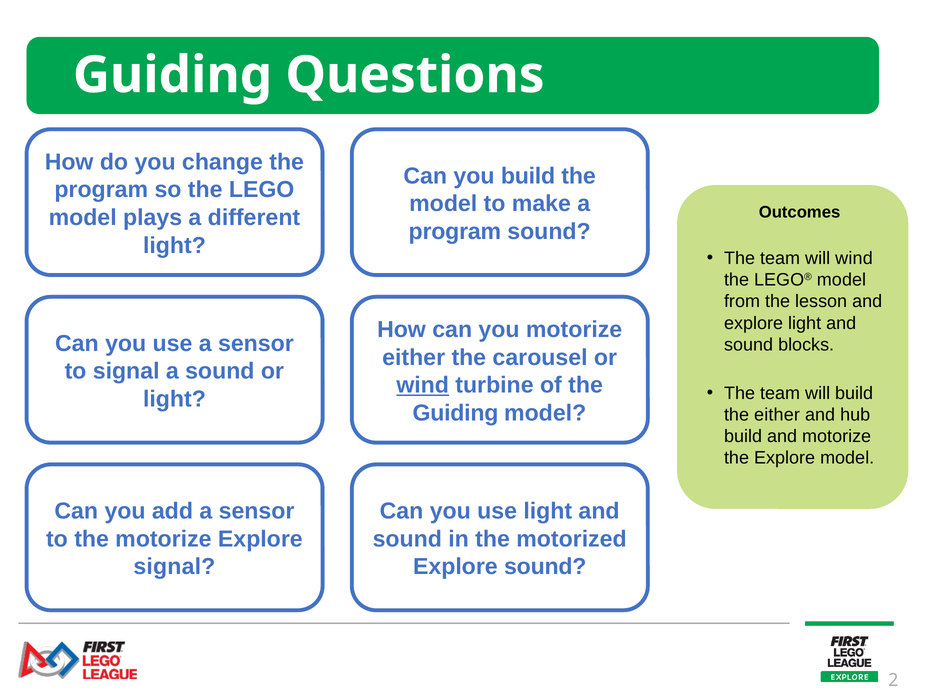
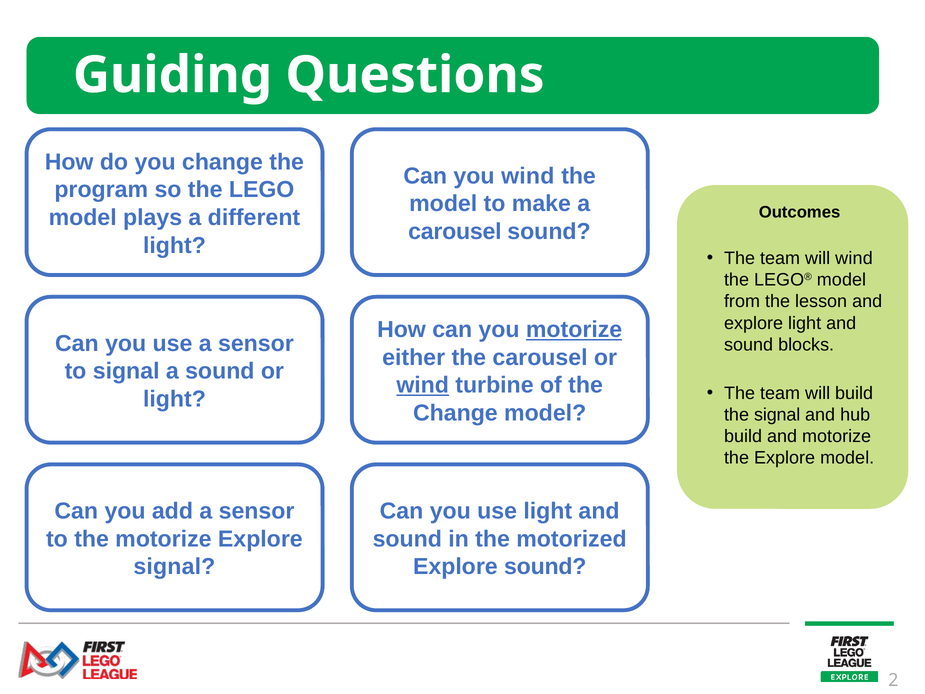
you build: build -> wind (528, 176)
program: program -> carousel (455, 231)
motorize underline: none -> present (574, 330)
Guiding: Guiding -> Change (455, 413)
the either: either -> signal (777, 415)
